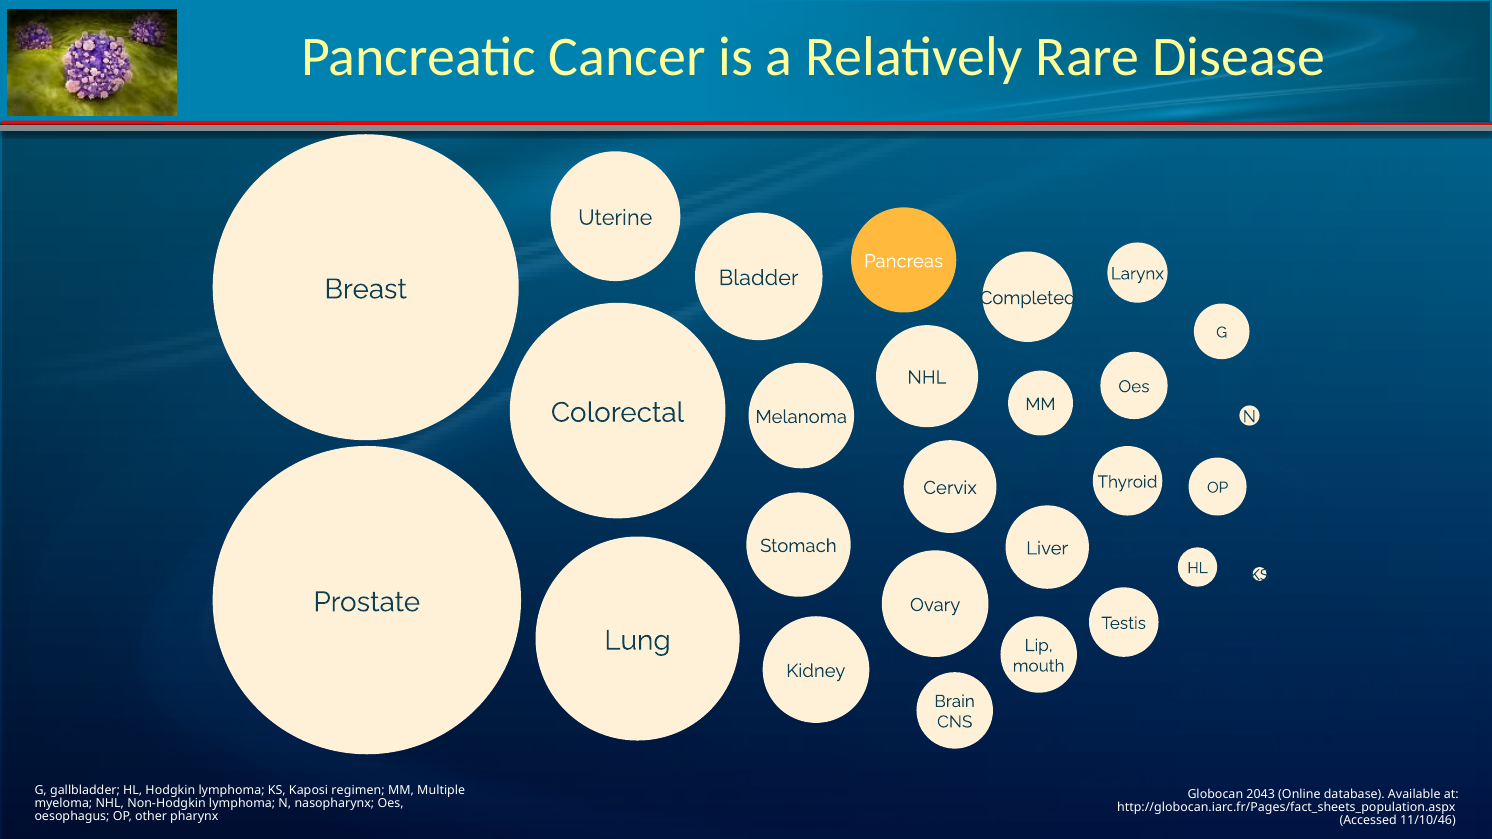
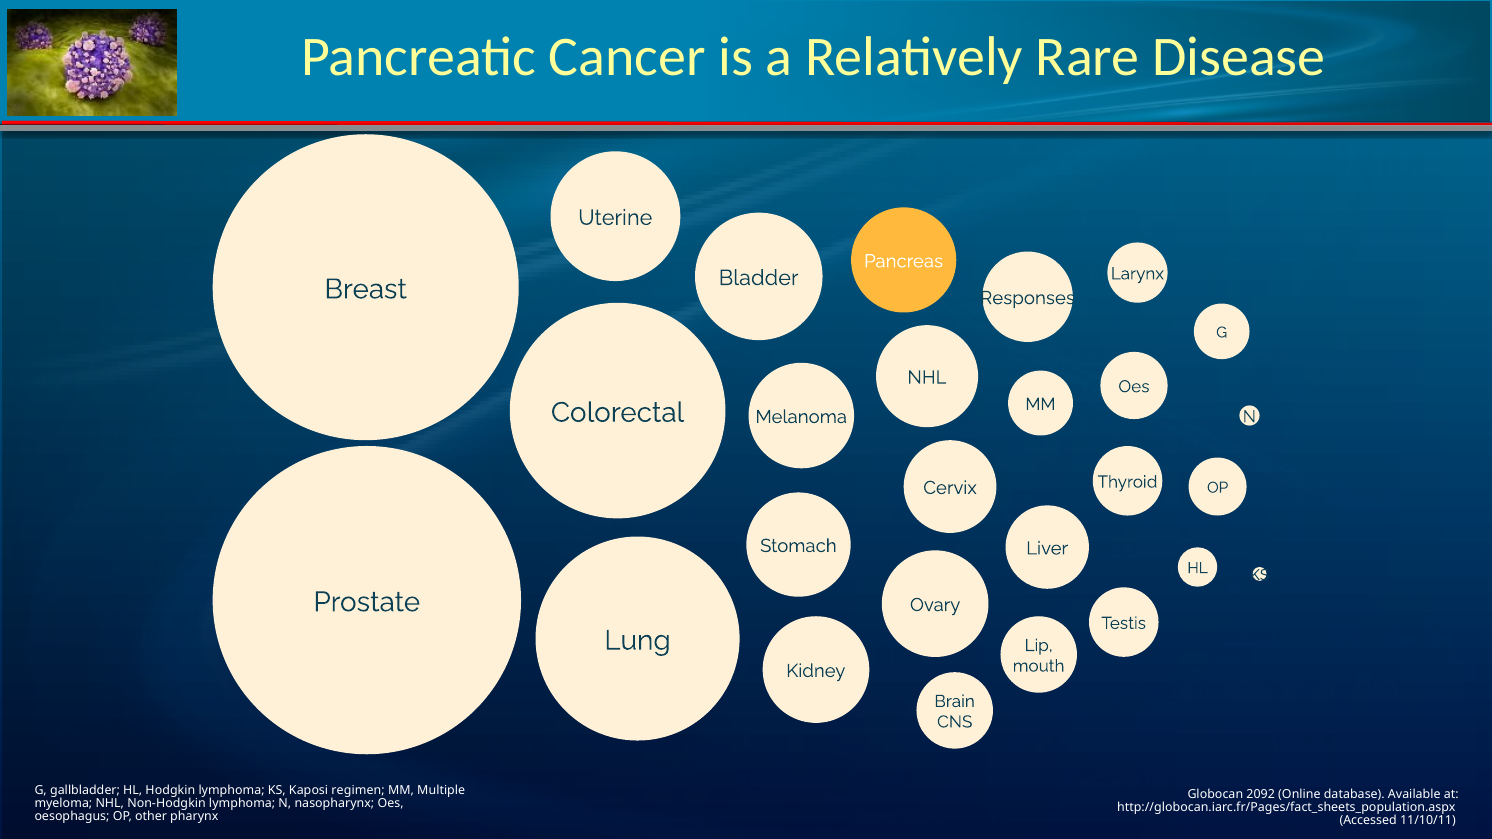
Completed: Completed -> Responses (1028, 298)
2043: 2043 -> 2092 (1261, 795)
11/10/46: 11/10/46 -> 11/10/11 (1428, 820)
